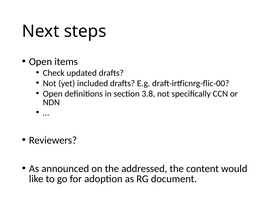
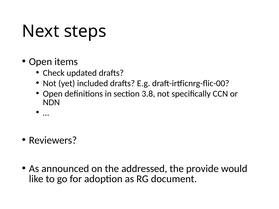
content: content -> provide (202, 169)
